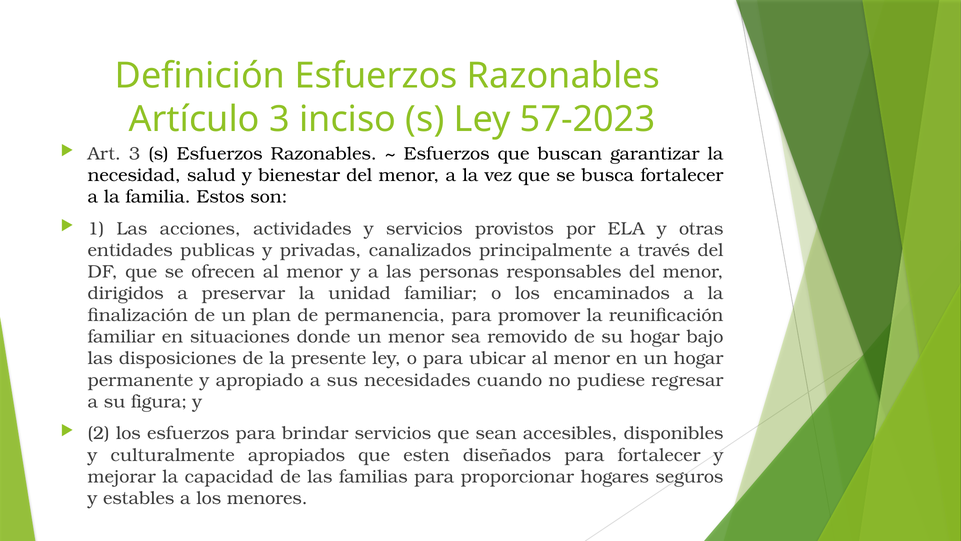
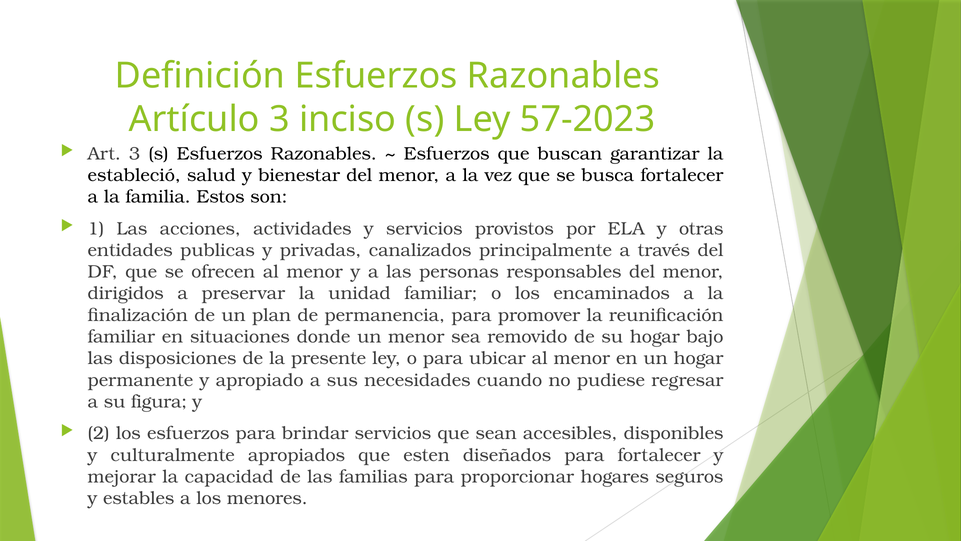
necesidad: necesidad -> estableció (134, 175)
